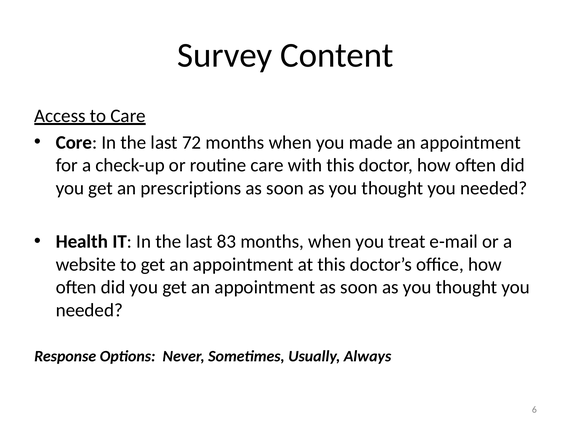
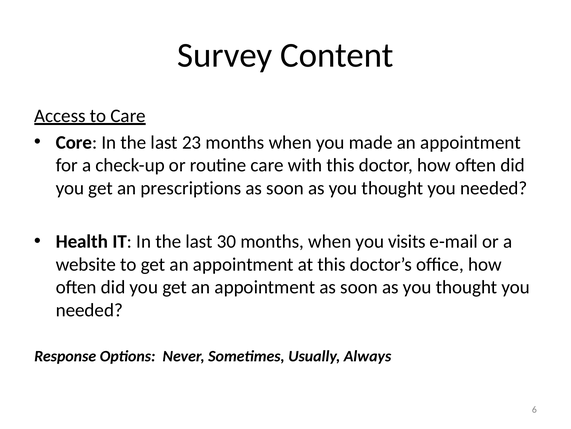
72: 72 -> 23 (192, 142)
83: 83 -> 30 (226, 241)
treat: treat -> visits (407, 241)
